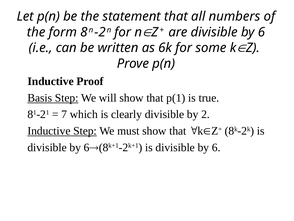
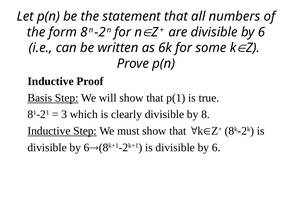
7: 7 -> 3 (64, 114)
2: 2 -> 8 (206, 114)
